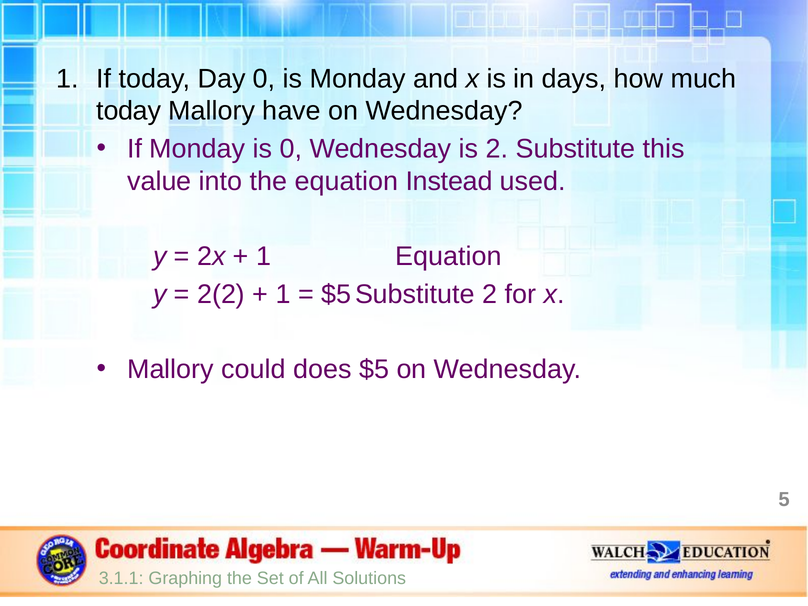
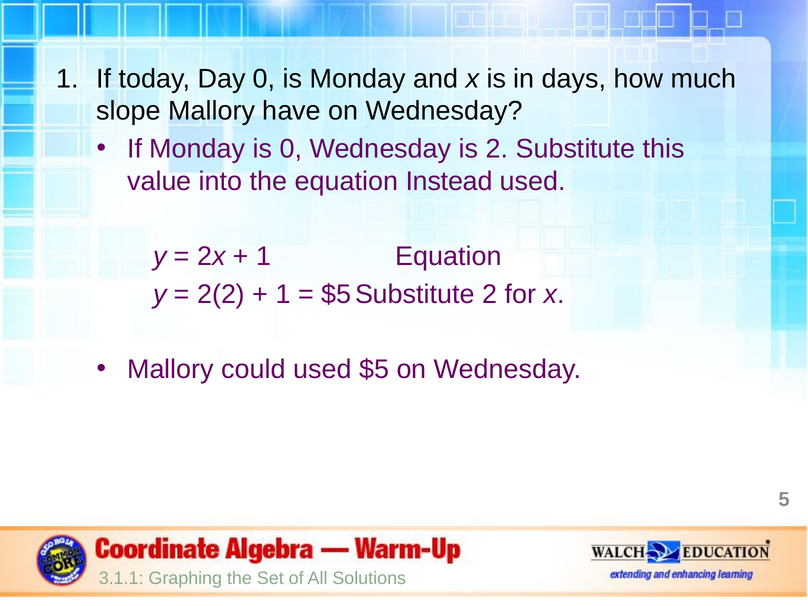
today: today -> slope (129, 111)
could does: does -> used (322, 370)
